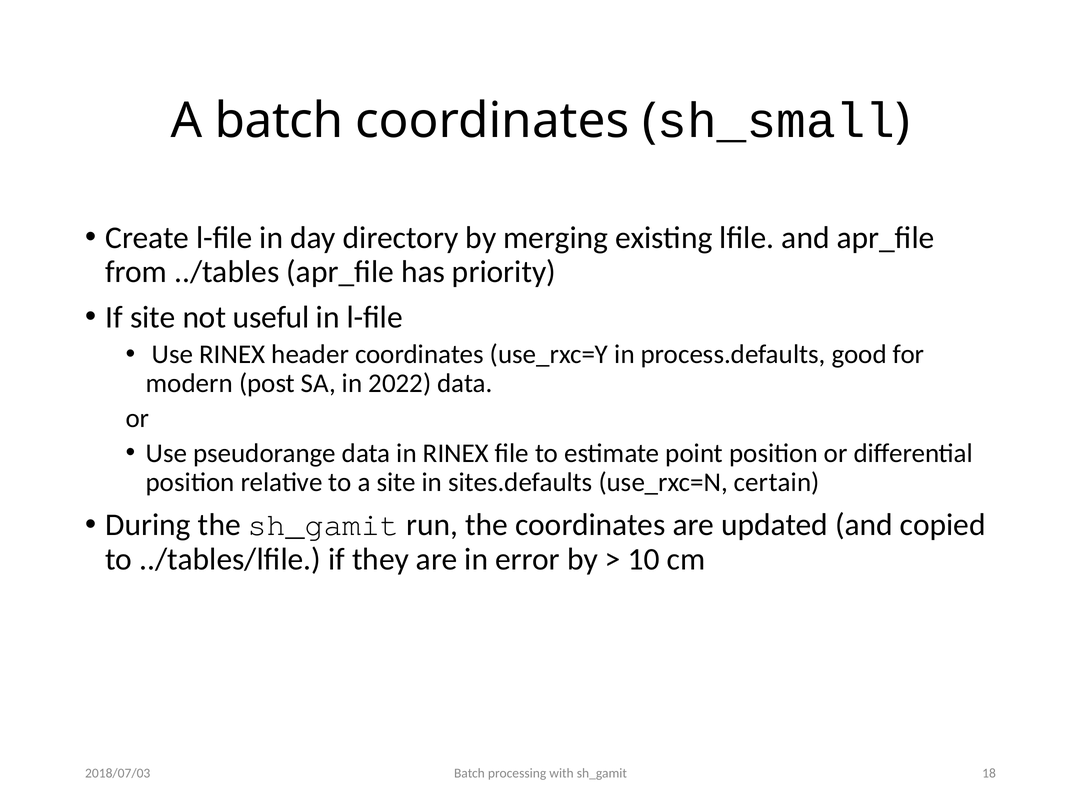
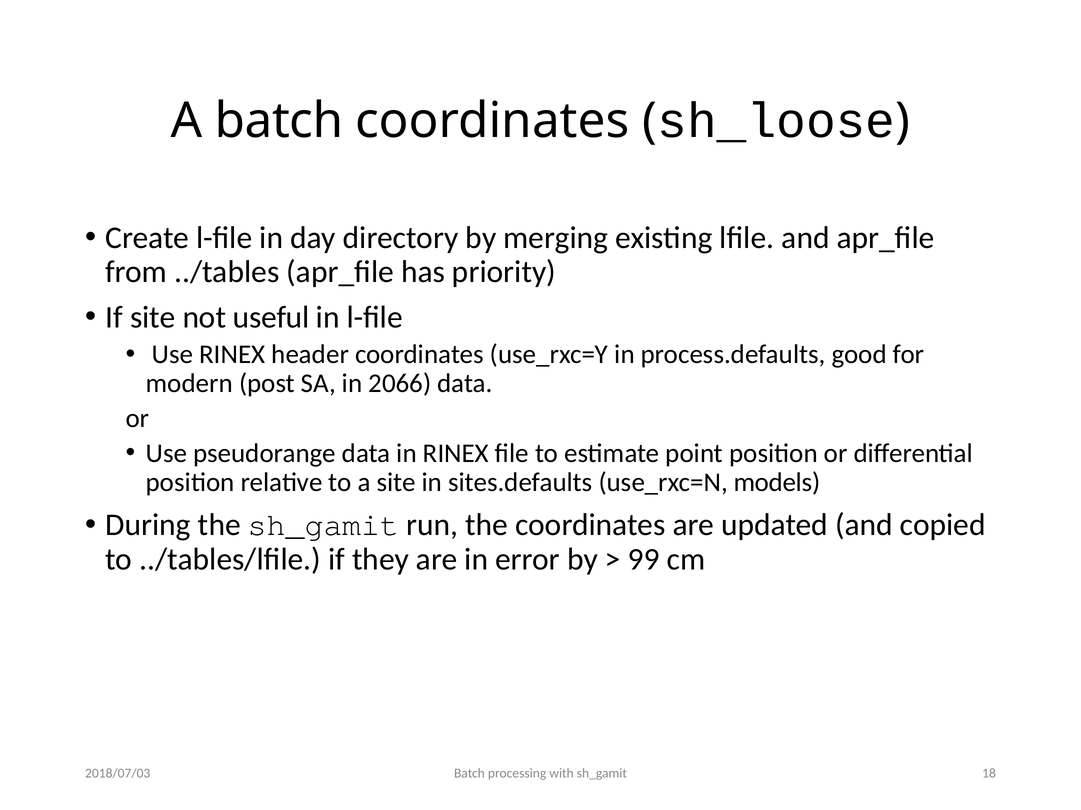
sh_small: sh_small -> sh_loose (776, 121)
2022: 2022 -> 2066 (400, 384)
certain: certain -> models (777, 483)
10: 10 -> 99 (644, 560)
